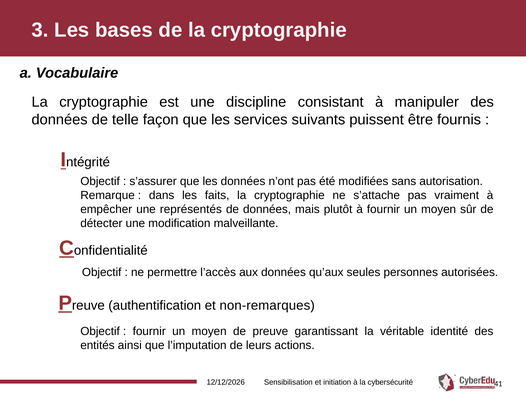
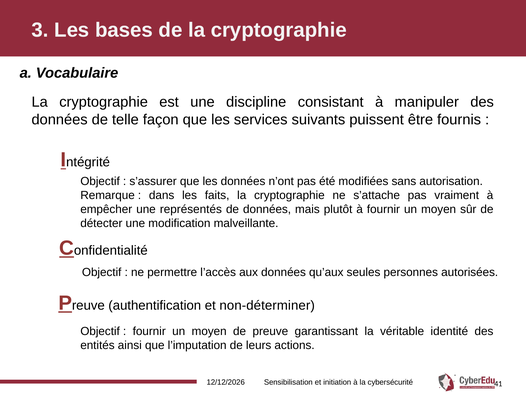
non-remarques: non-remarques -> non-déterminer (267, 305)
